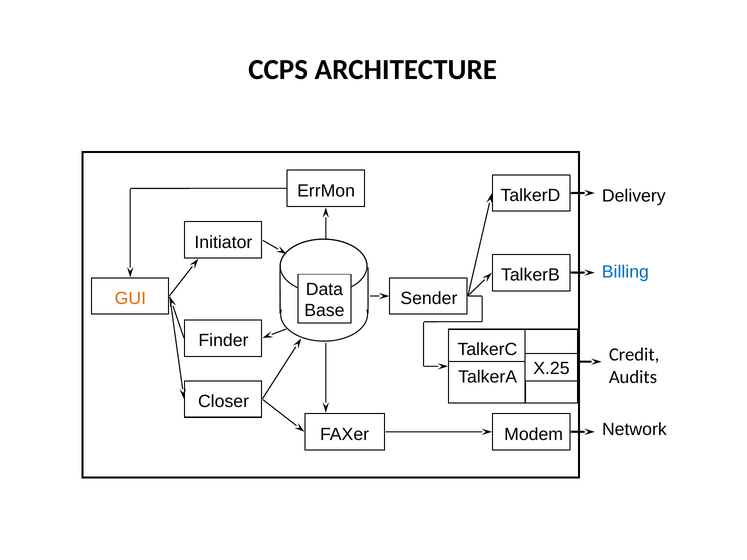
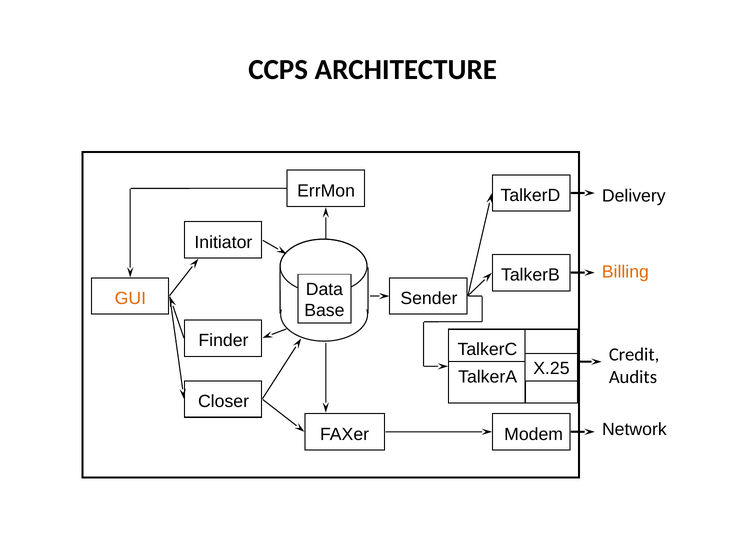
Billing colour: blue -> orange (625, 272)
